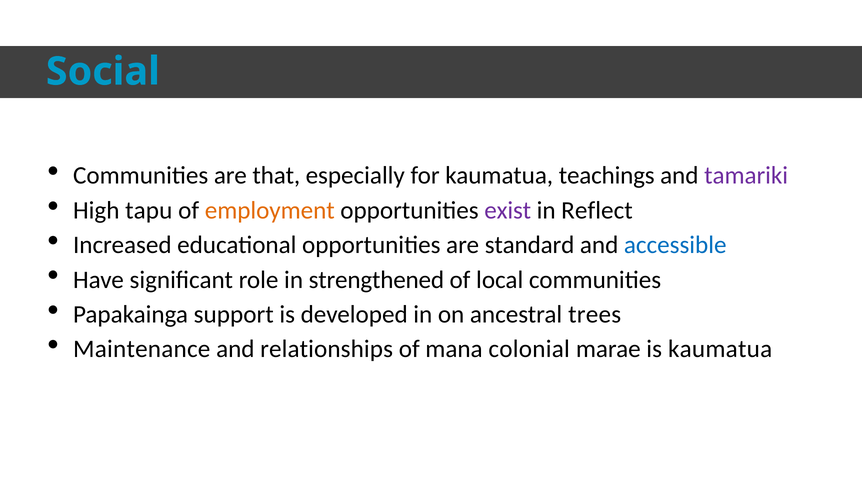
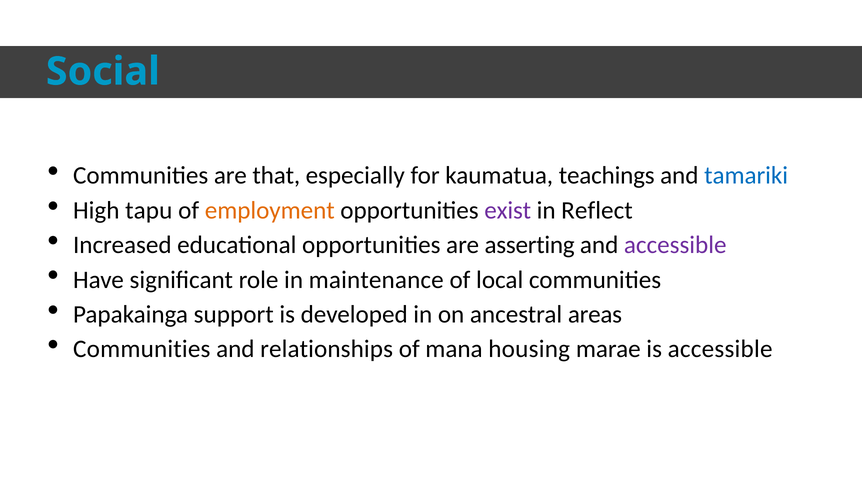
tamariki colour: purple -> blue (746, 176)
standard: standard -> asserting (530, 245)
accessible colour: blue -> purple (675, 245)
strengthened: strengthened -> maintenance (376, 280)
trees: trees -> areas (595, 314)
Maintenance: Maintenance -> Communities (142, 349)
colonial: colonial -> housing (529, 349)
is kaumatua: kaumatua -> accessible (720, 349)
